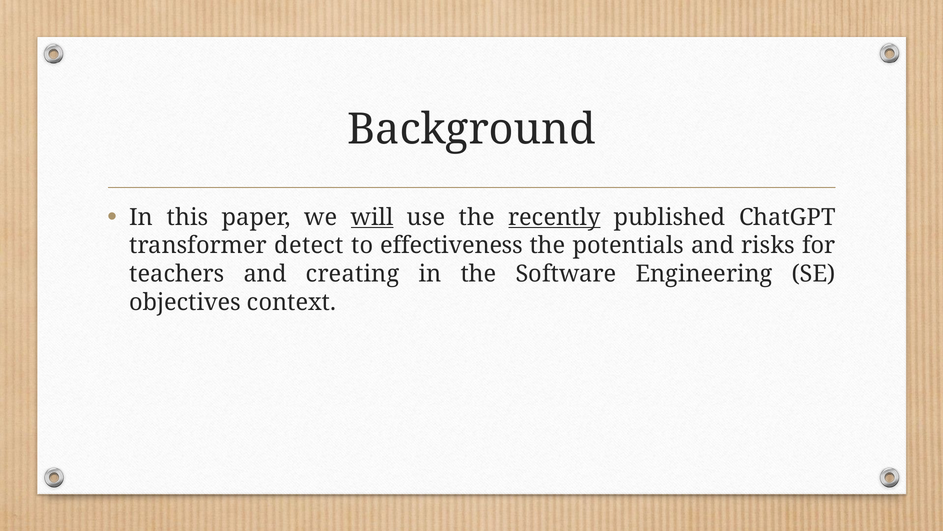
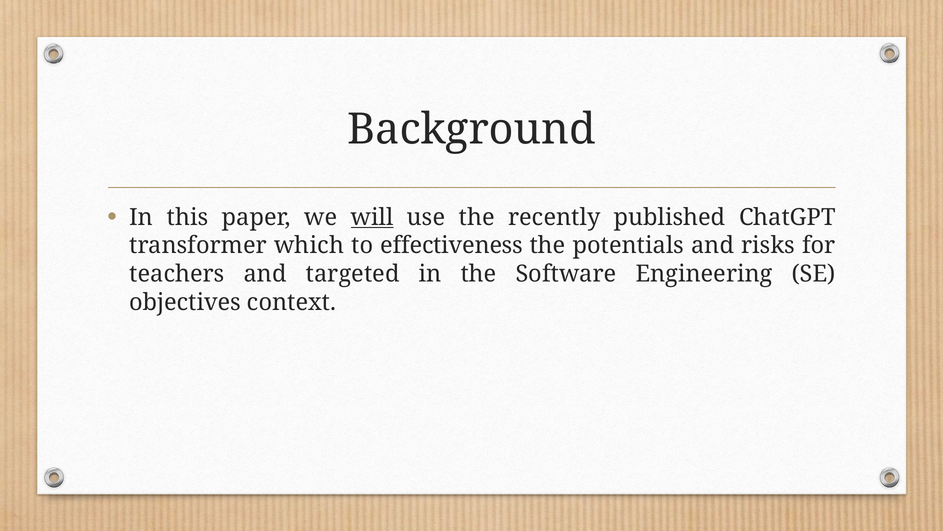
recently underline: present -> none (554, 217)
detect: detect -> which (309, 245)
creating: creating -> targeted (353, 274)
